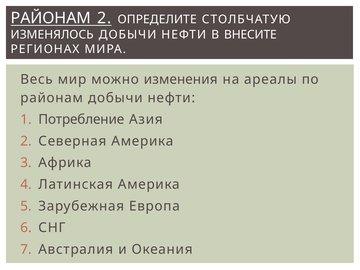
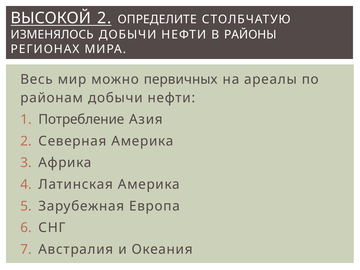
РАЙОНАМ: РАЙОНАМ -> ВЫСОКОЙ (51, 18)
ВНЕСИТЕ: ВНЕСИТЕ -> РАЙОНЫ (250, 35)
изменения: изменения -> первичных (181, 79)
